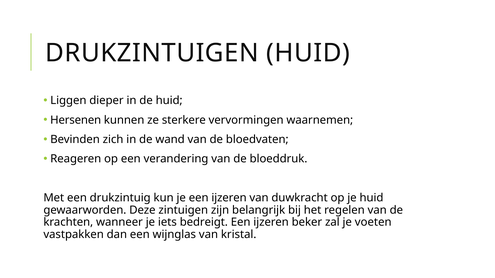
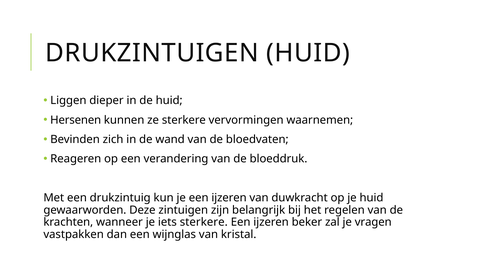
iets bedreigt: bedreigt -> sterkere (204, 223)
voeten: voeten -> vragen (373, 223)
